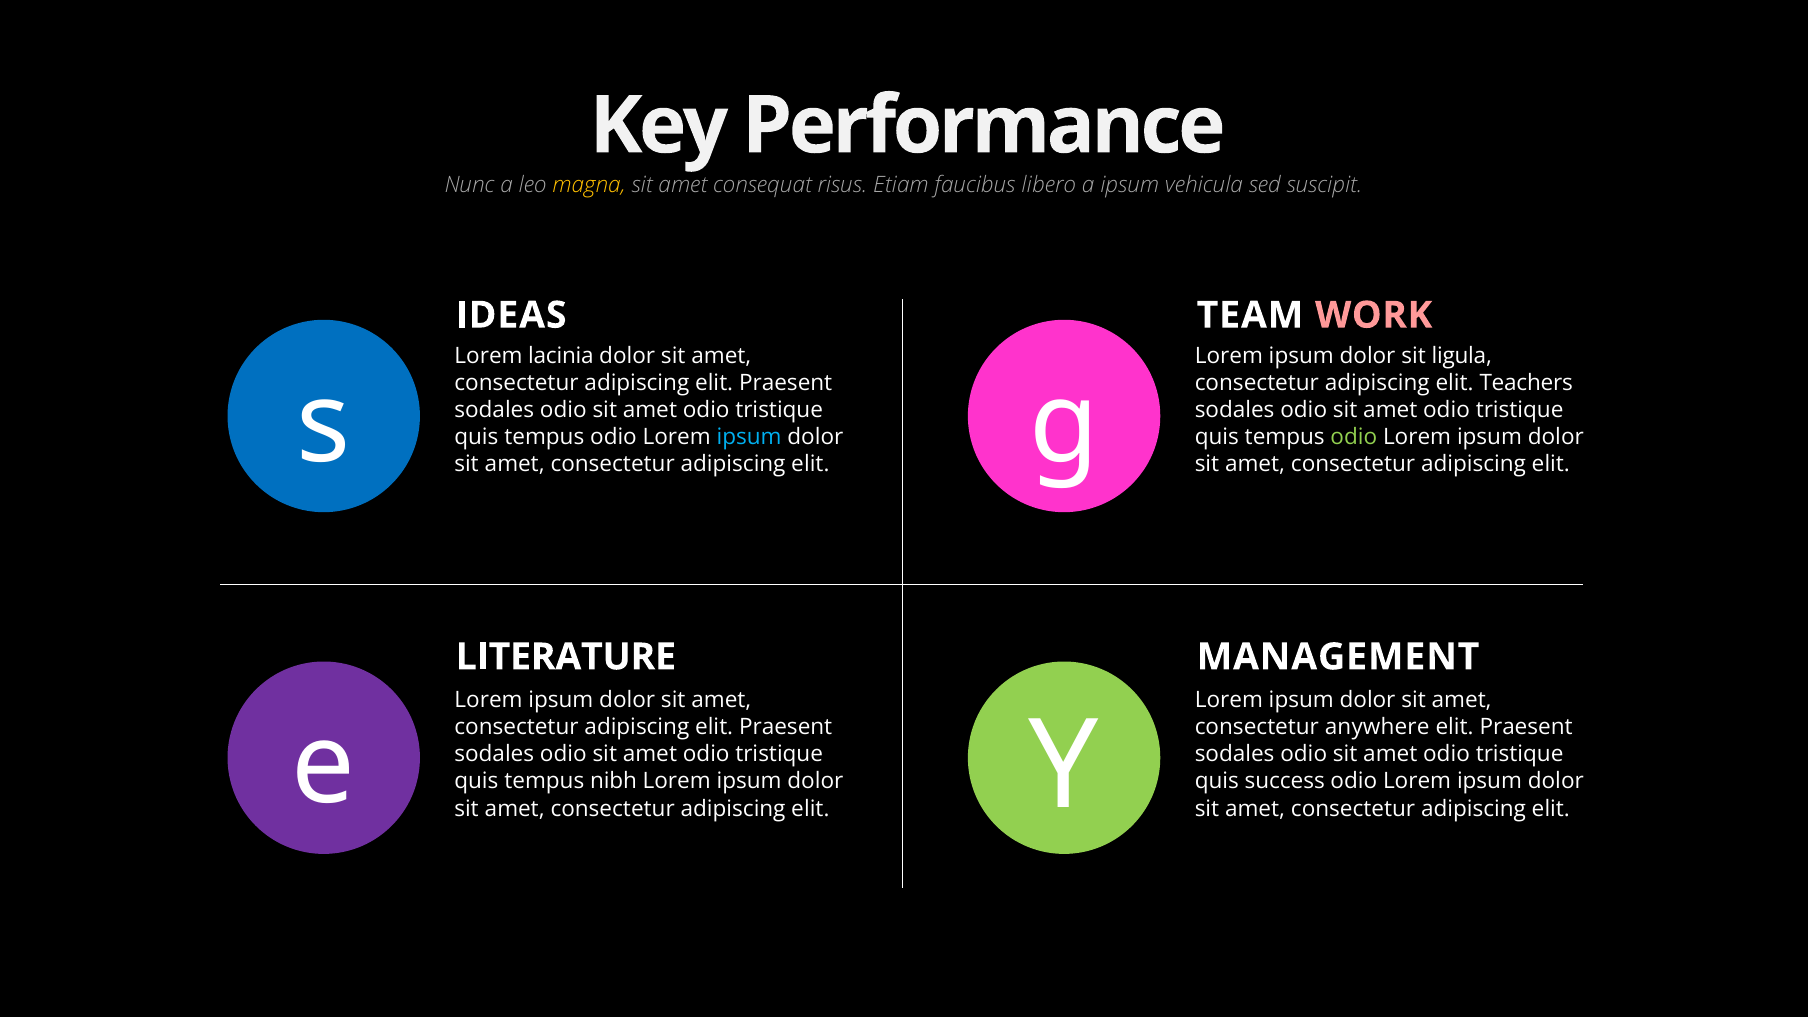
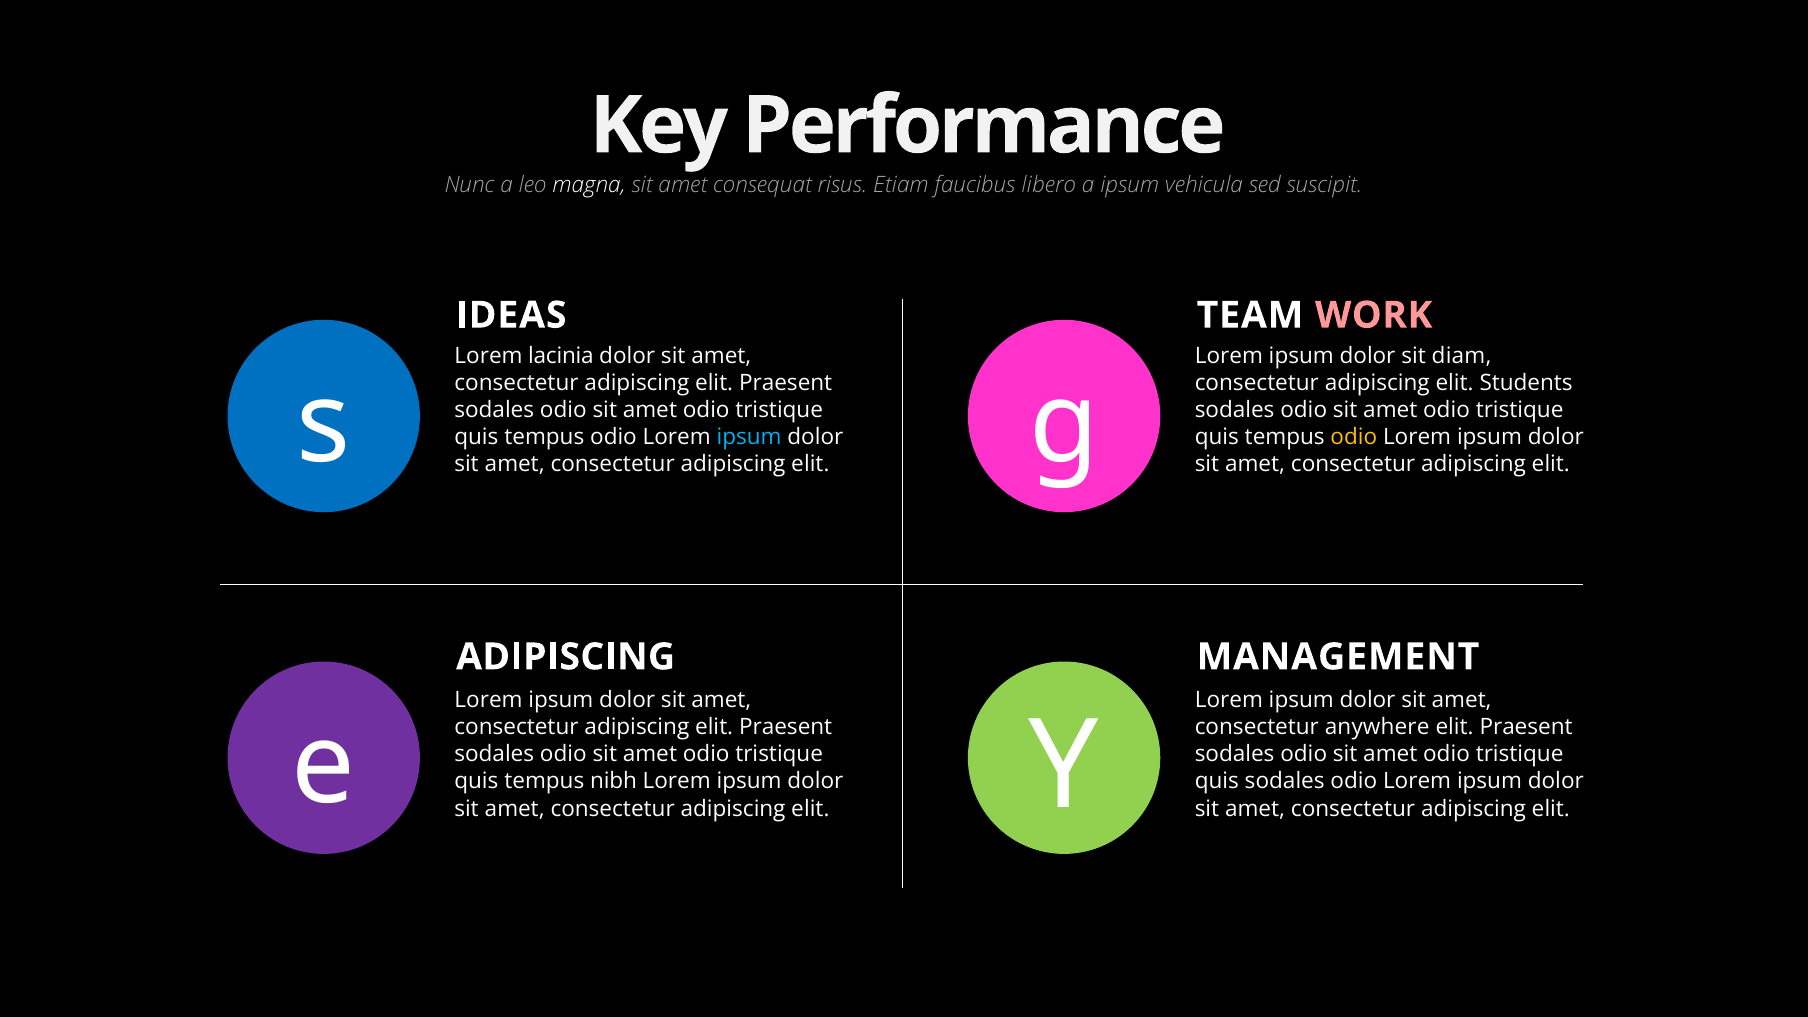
magna colour: yellow -> white (589, 185)
ligula: ligula -> diam (1462, 356)
Teachers: Teachers -> Students (1526, 383)
odio colour: light green -> yellow (1354, 437)
LITERATURE: LITERATURE -> ADIPISCING (566, 657)
quis success: success -> sodales (1285, 781)
